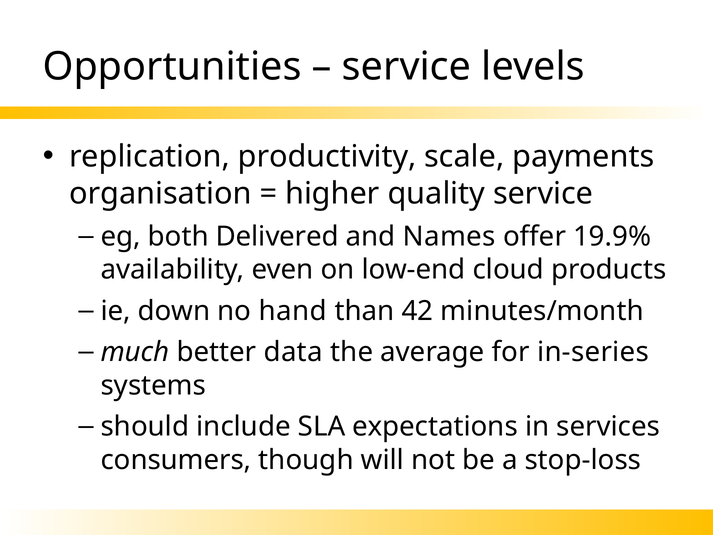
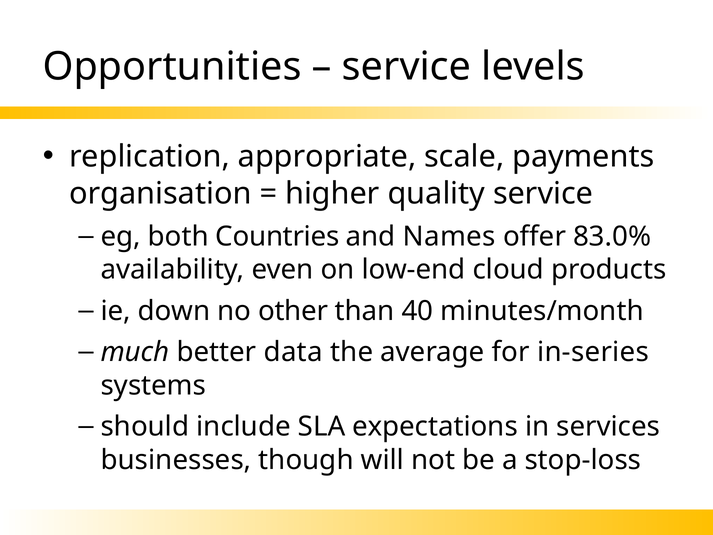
productivity: productivity -> appropriate (327, 157)
Delivered: Delivered -> Countries (277, 236)
19.9%: 19.9% -> 83.0% (612, 236)
hand: hand -> other (293, 311)
42: 42 -> 40 (418, 311)
consumers: consumers -> businesses (176, 460)
